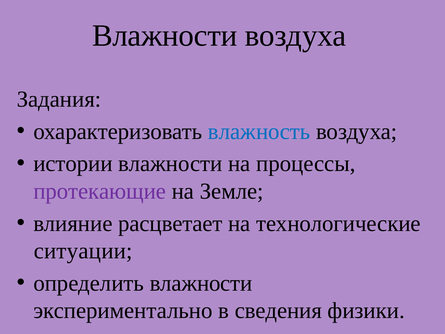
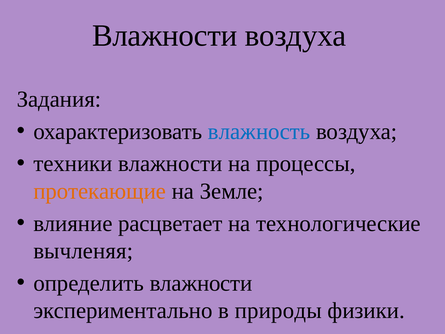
истории: истории -> техники (73, 164)
протекающие colour: purple -> orange (100, 191)
ситуации: ситуации -> вычленяя (83, 251)
сведения: сведения -> природы (278, 310)
